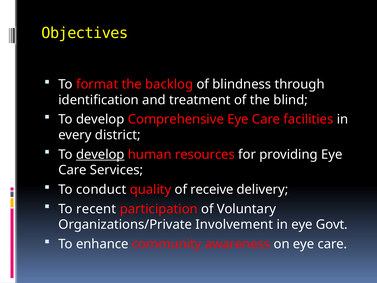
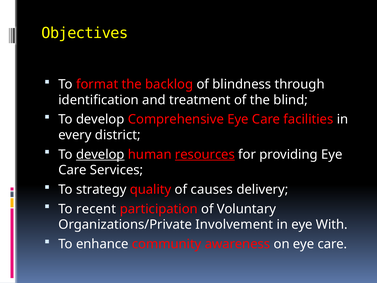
resources underline: none -> present (205, 154)
conduct: conduct -> strategy (101, 189)
receive: receive -> causes (212, 189)
Govt: Govt -> With (332, 224)
